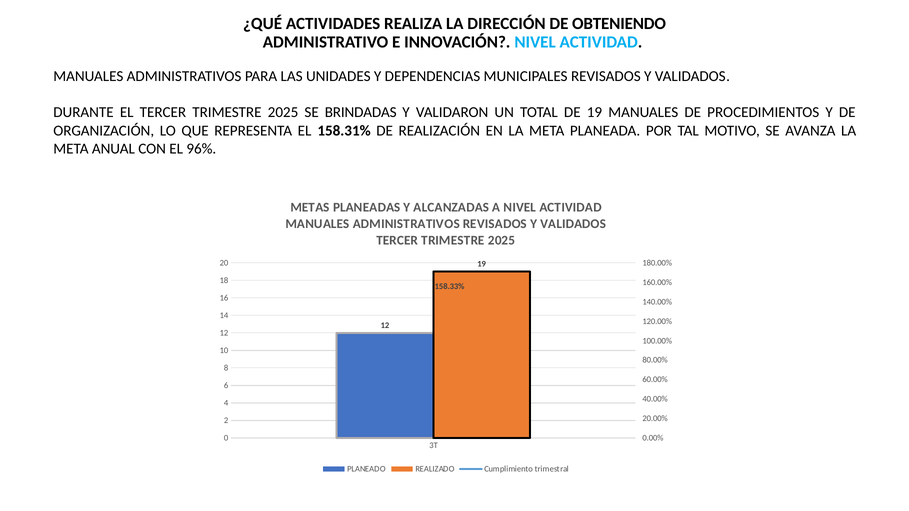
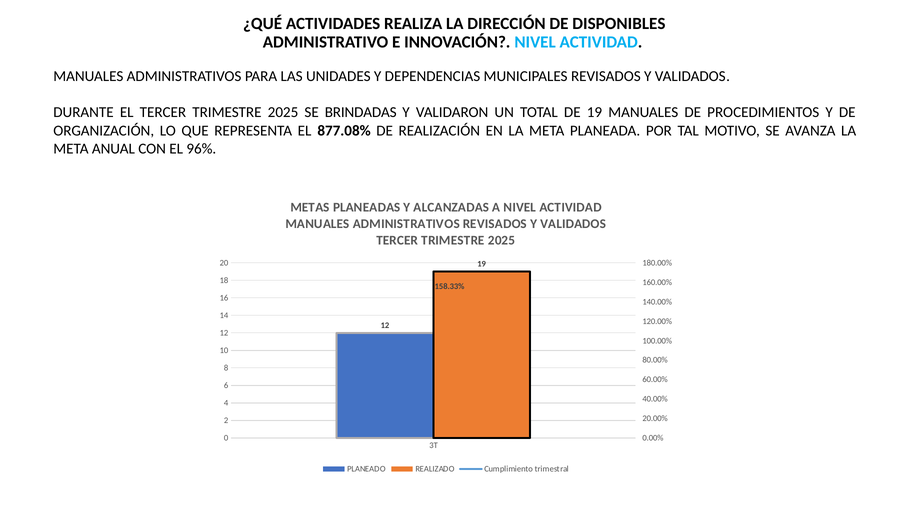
OBTENIENDO: OBTENIENDO -> DISPONIBLES (619, 24)
158.31%: 158.31% -> 877.08% (344, 131)
